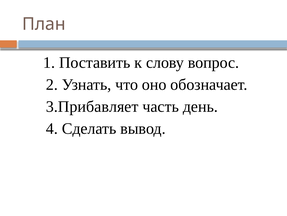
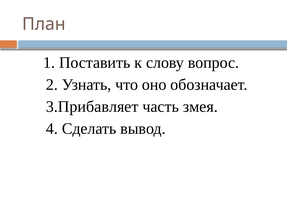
день: день -> змея (200, 106)
